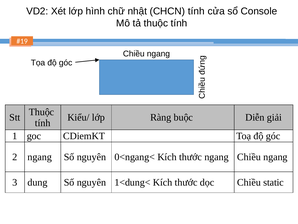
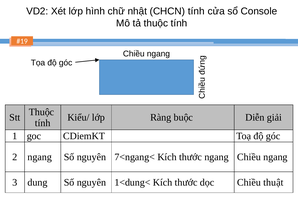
0<ngang<: 0<ngang< -> 7<ngang< (135, 157)
static: static -> thuật (273, 182)
